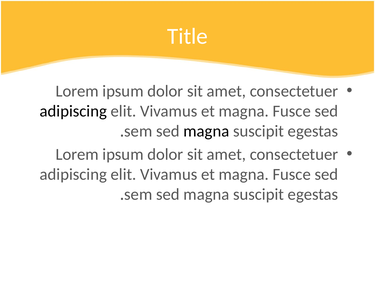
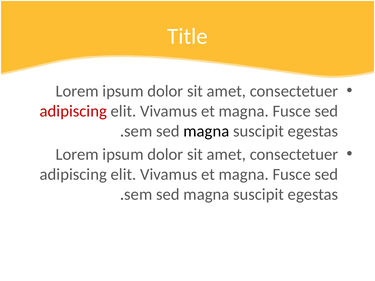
adipiscing colour: black -> red (73, 111)
